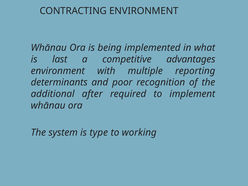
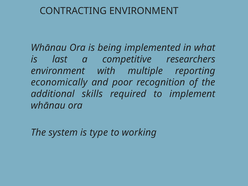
advantages: advantages -> researchers (191, 59)
determinants: determinants -> economically (59, 82)
after: after -> skills (92, 94)
